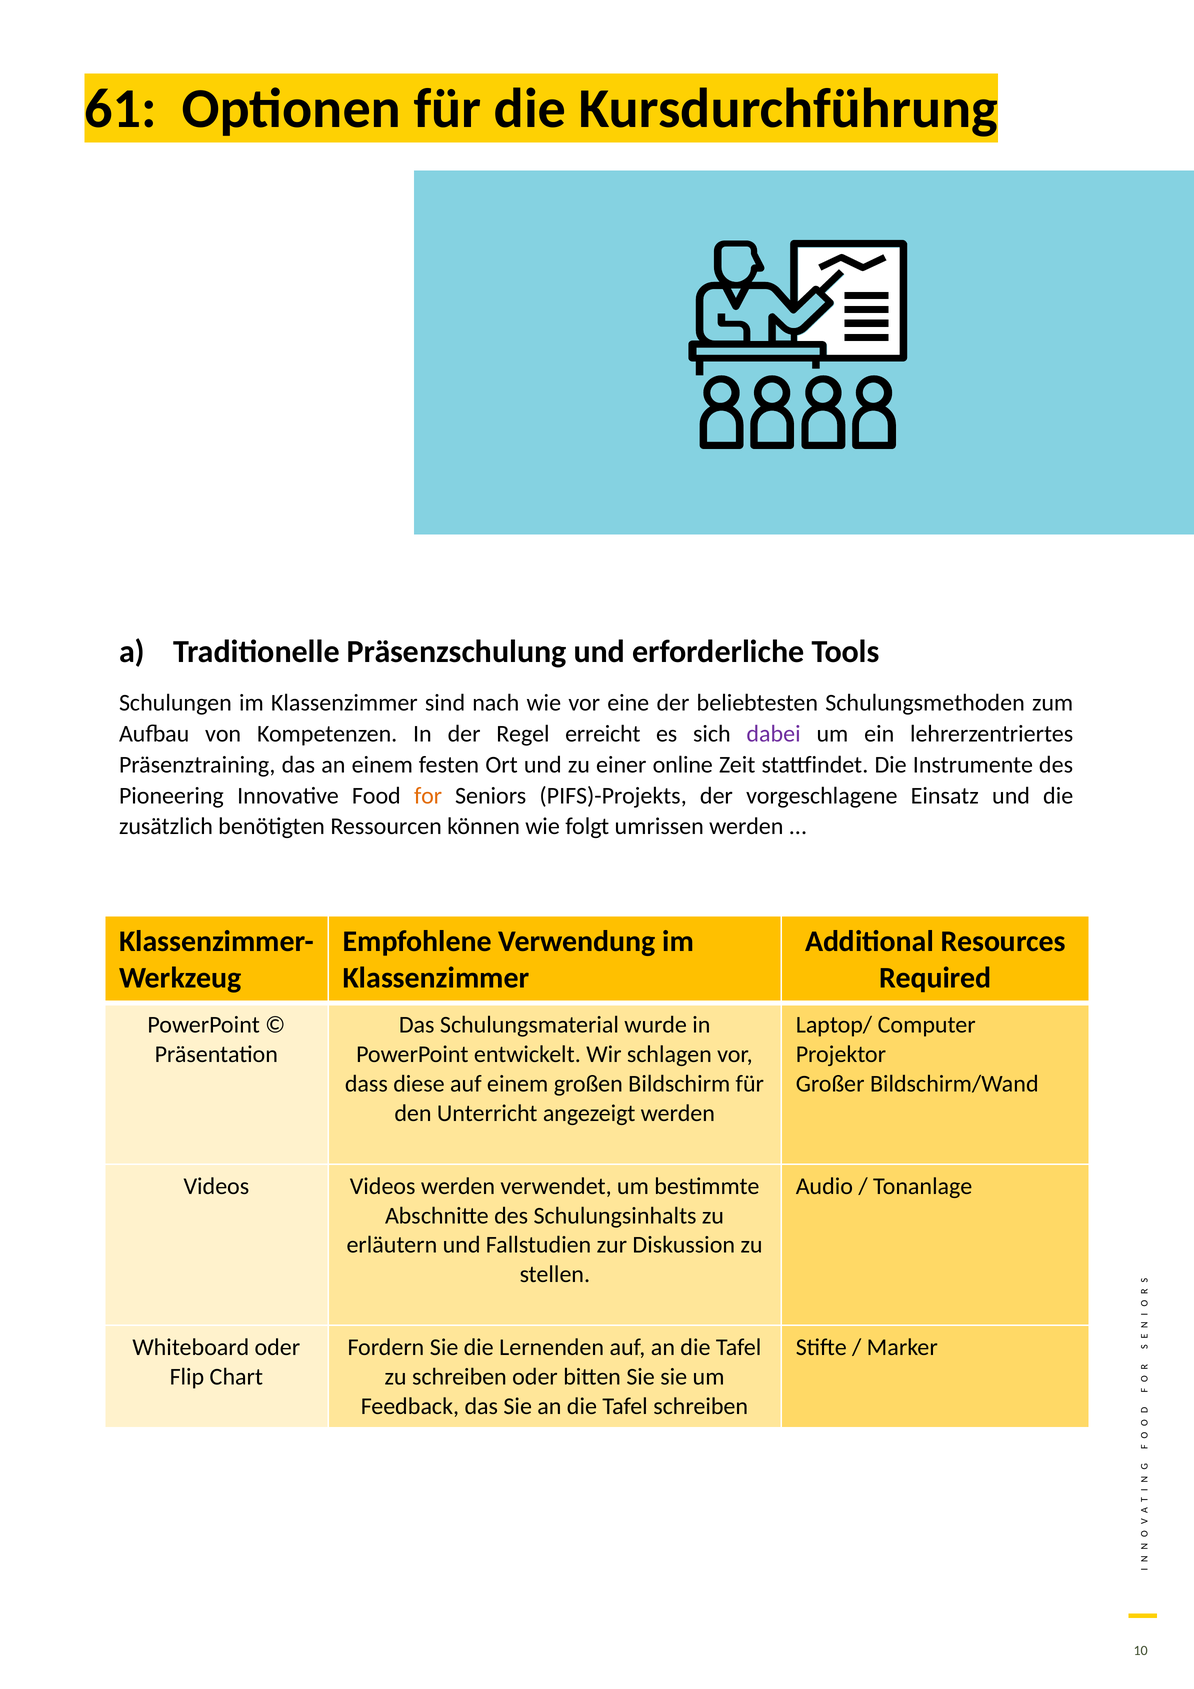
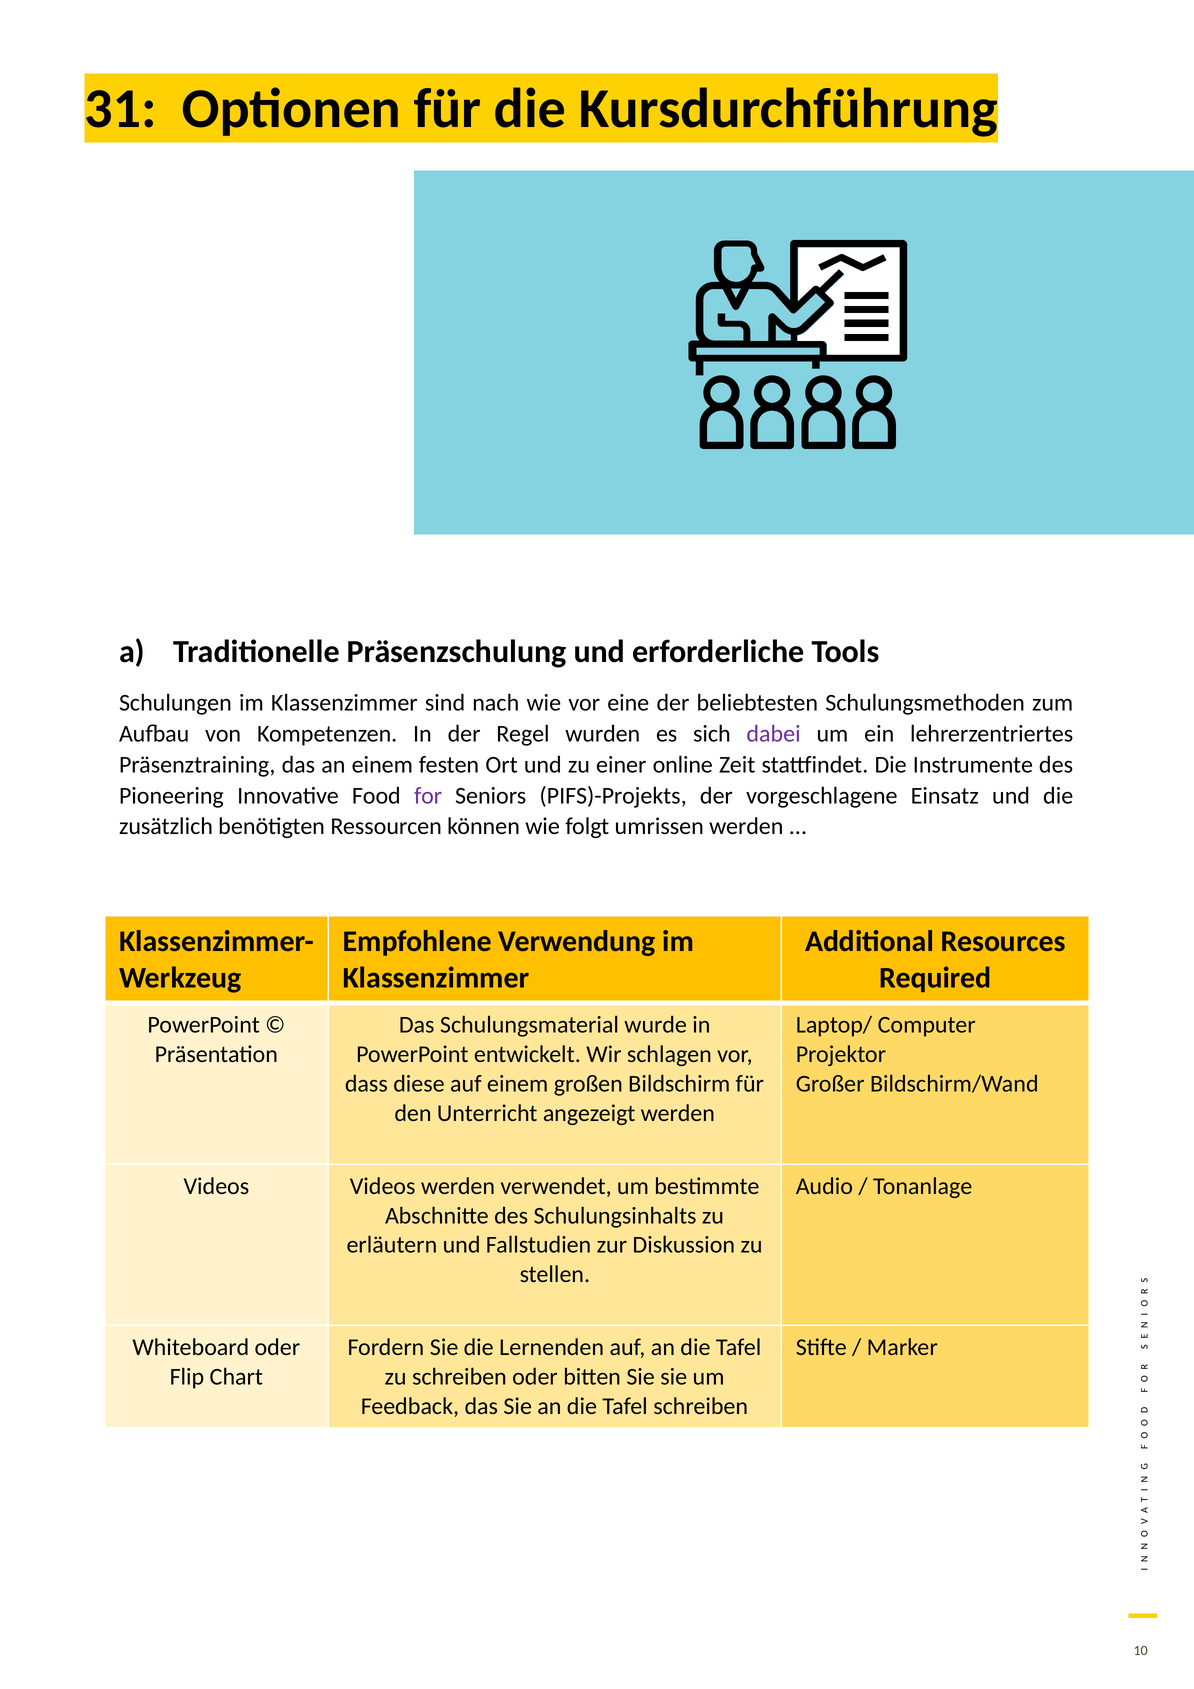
61: 61 -> 31 (120, 109)
erreicht: erreicht -> wurden (603, 734)
for colour: orange -> purple (428, 795)
